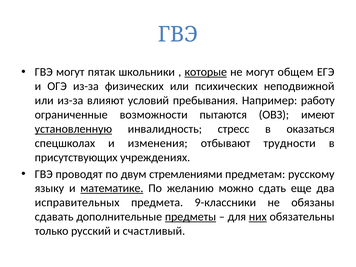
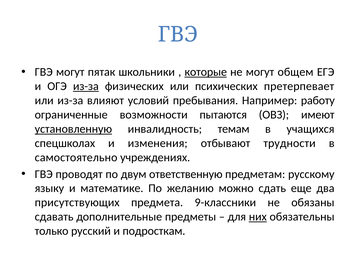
из-за underline: none -> present (86, 86)
неподвижной: неподвижной -> претерпевает (299, 86)
стресс: стресс -> темам (234, 129)
оказаться: оказаться -> учащихся (310, 129)
присутствующих: присутствующих -> самостоятельно (76, 157)
стремлениями: стремлениями -> ответственную (186, 174)
математике underline: present -> none (112, 188)
исправительных: исправительных -> присутствующих (77, 203)
предметы underline: present -> none (191, 217)
счастливый: счастливый -> подросткам (154, 231)
